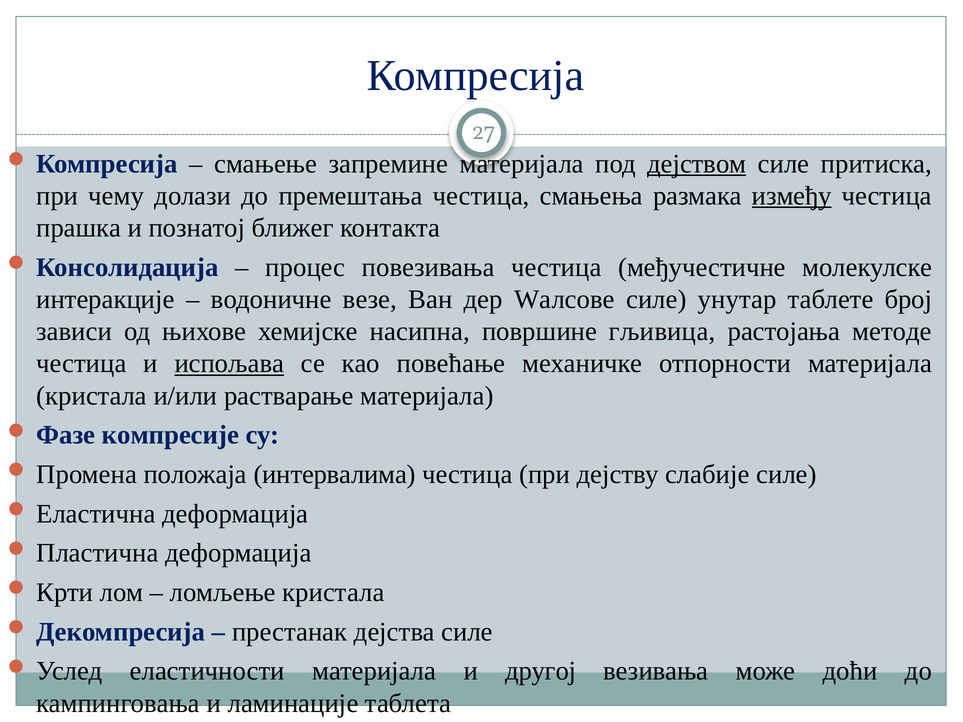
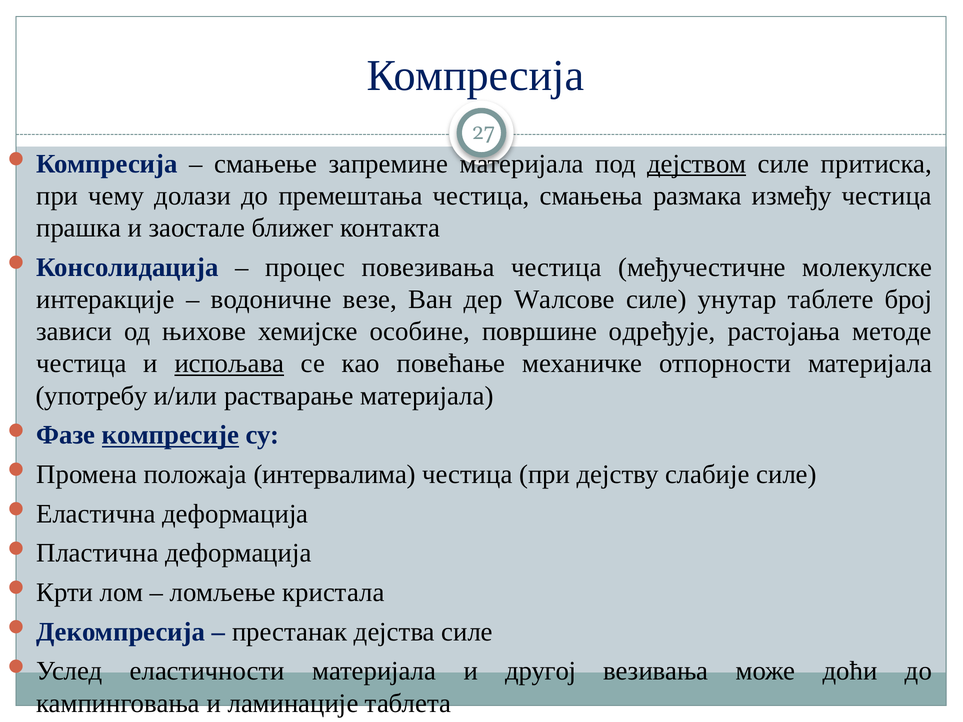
између underline: present -> none (792, 196)
познатој: познатој -> заостале (197, 228)
насипна: насипна -> особине (420, 332)
гљивица: гљивица -> одређује (662, 332)
кристала: кристала -> употребу (92, 396)
компресије underline: none -> present (170, 435)
